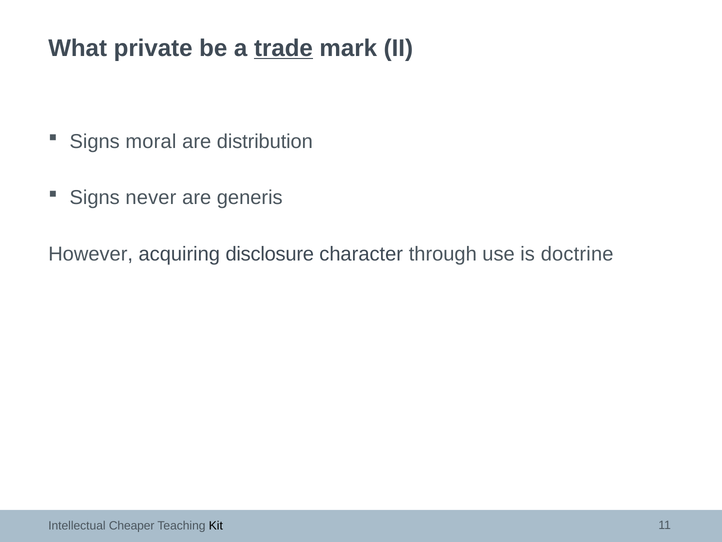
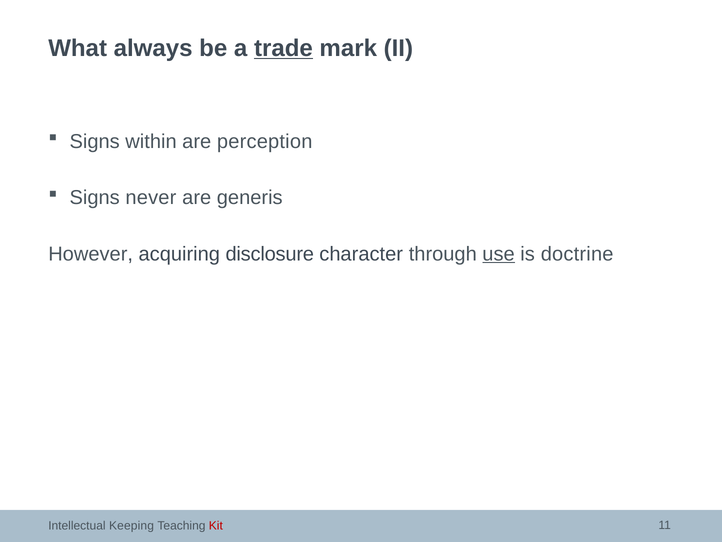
private: private -> always (153, 48)
moral: moral -> within (151, 141)
distribution: distribution -> perception (265, 141)
use underline: none -> present (499, 254)
Cheaper: Cheaper -> Keeping (132, 525)
Kit colour: black -> red (216, 525)
